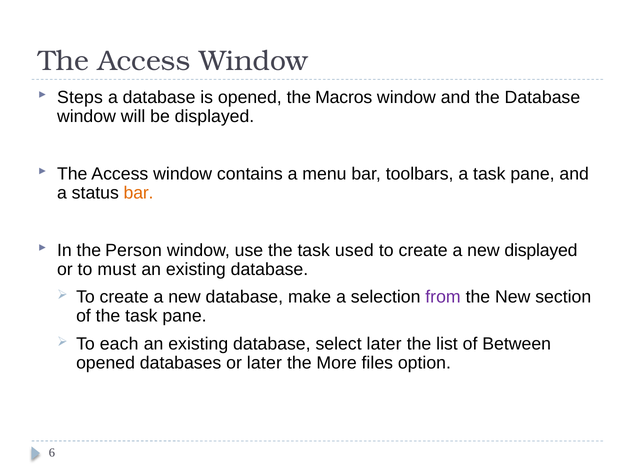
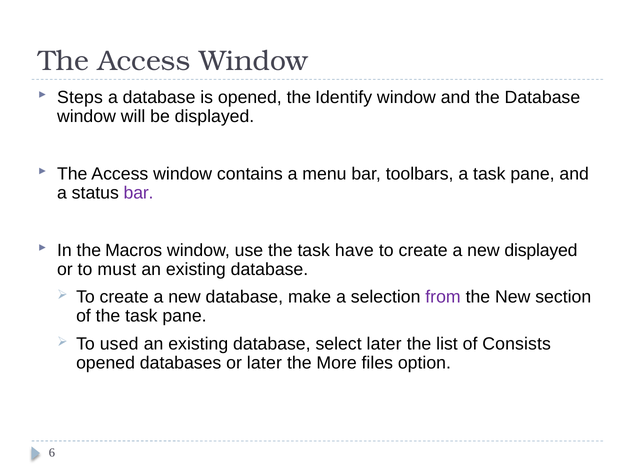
Macros: Macros -> Identify (344, 97)
bar colour: orange -> purple (139, 193)
Person: Person -> Macros (134, 250)
used: used -> have (354, 250)
each: each -> used (119, 344)
Between: Between -> Consists (517, 344)
